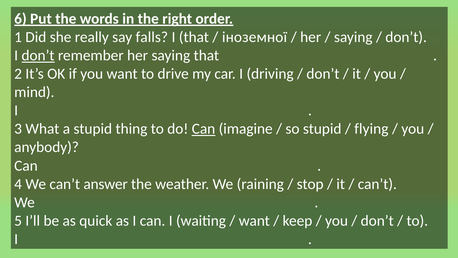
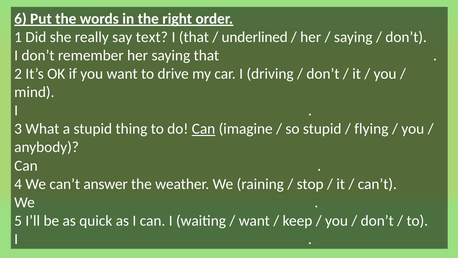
falls: falls -> text (152, 37)
іноземної: іноземної -> underlined (255, 37)
don’t underline: present -> none (38, 55)
